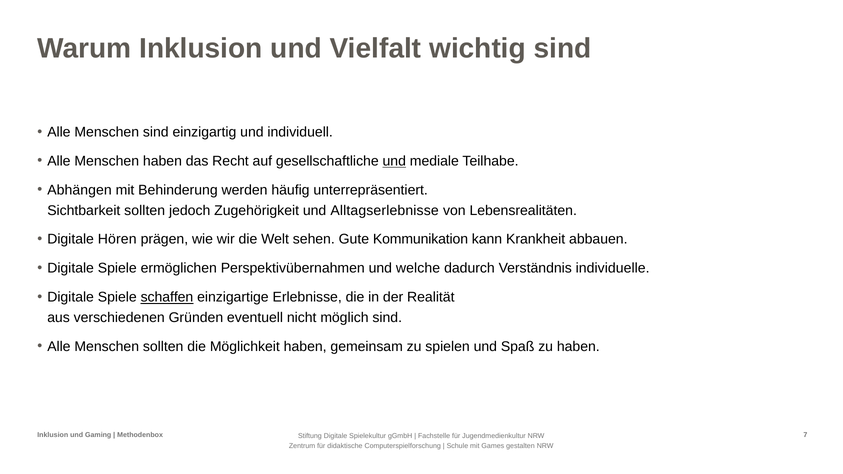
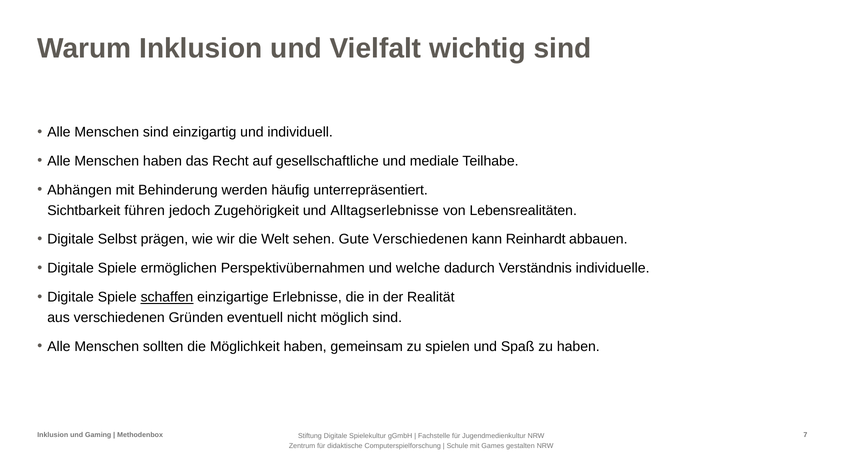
und underline: present -> none (394, 161)
Sichtbarkeit sollten: sollten -> führen (145, 210)
Hören: Hören -> Selbst (117, 239)
Gute Kommunikation: Kommunikation -> Verschiedenen (420, 239)
Krankheit: Krankheit -> Reinhardt (536, 239)
